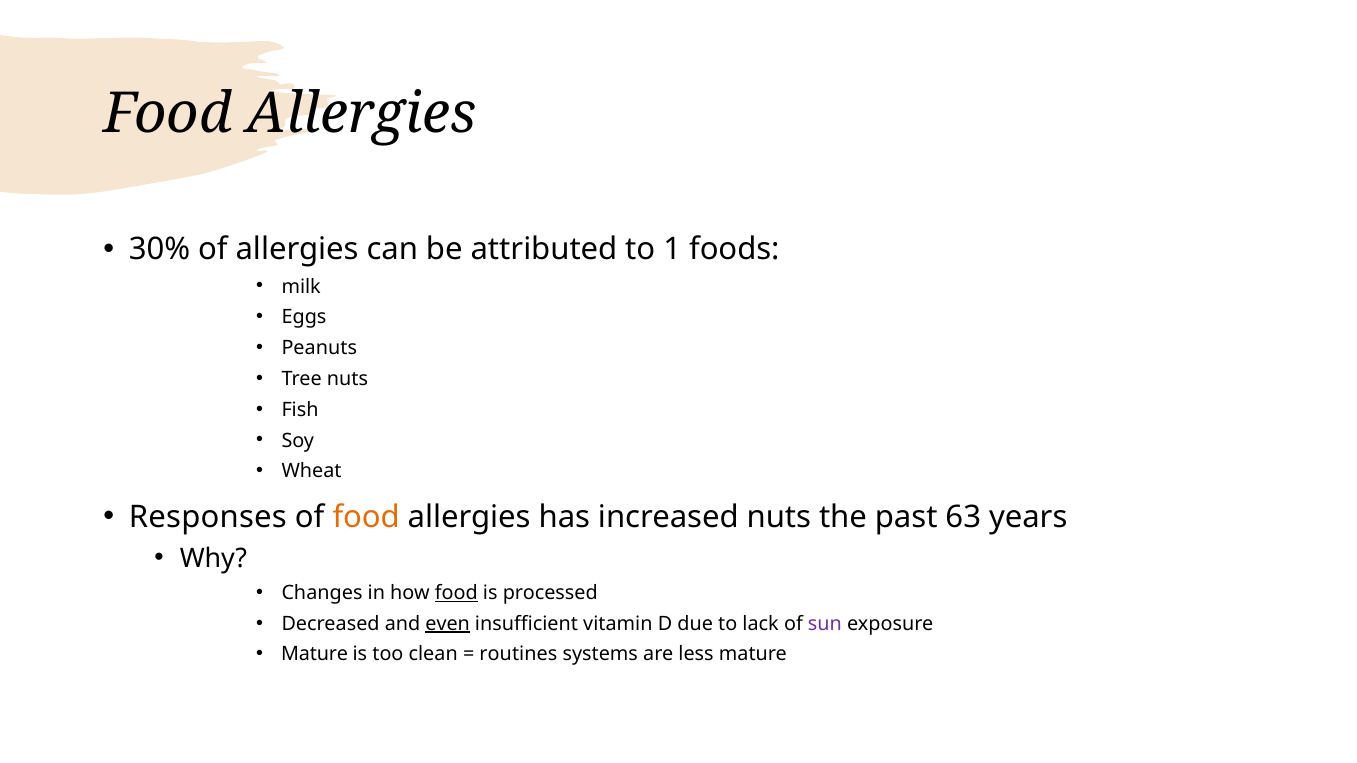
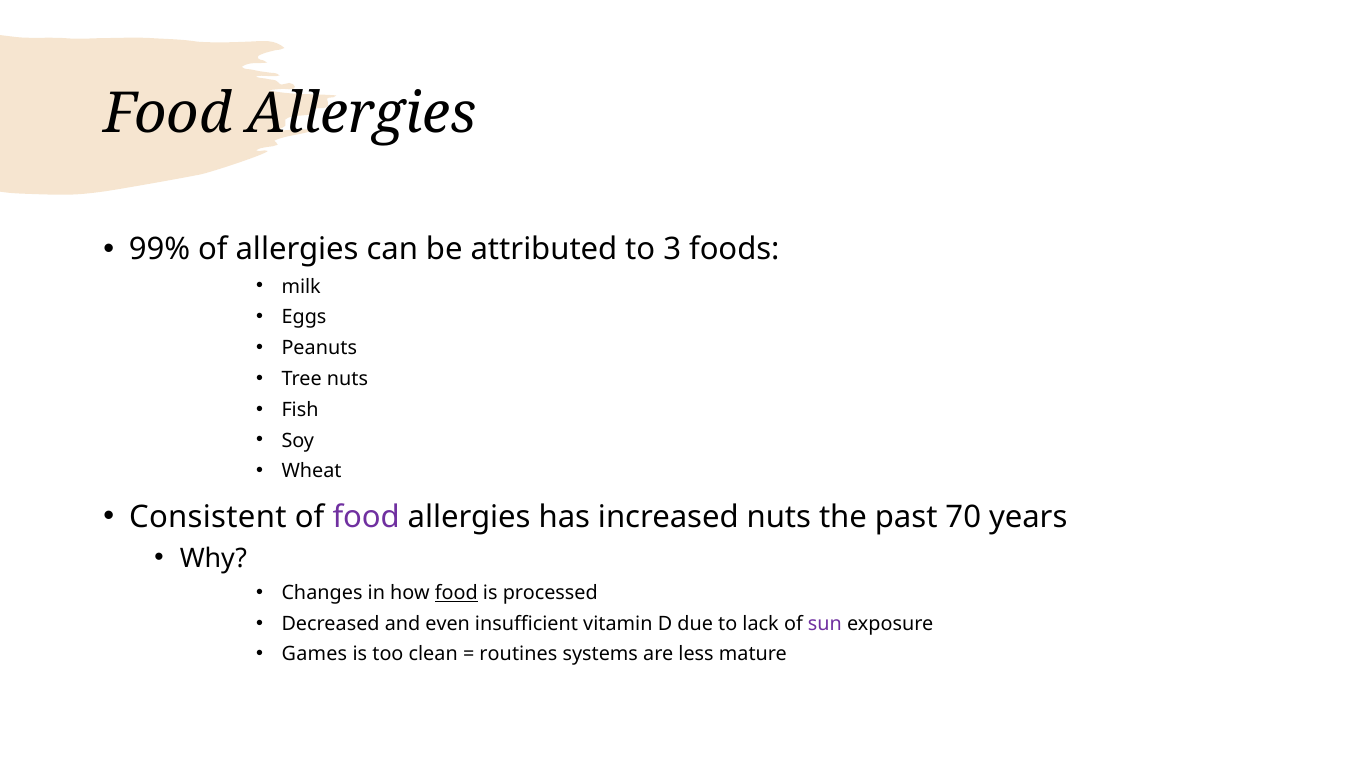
30%: 30% -> 99% (160, 250)
1: 1 -> 3 (672, 250)
Responses: Responses -> Consistent (208, 517)
food colour: orange -> purple (366, 517)
63: 63 -> 70 (963, 517)
even underline: present -> none (448, 624)
Mature: Mature -> Games (314, 655)
